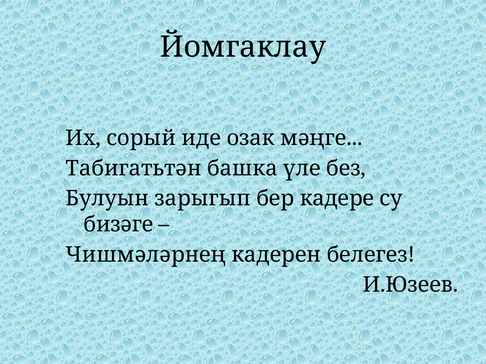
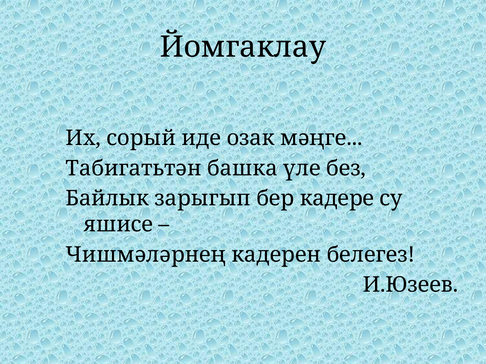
Булуын: Булуын -> Байлык (107, 199)
бизәге: бизәге -> яшисе (118, 225)
